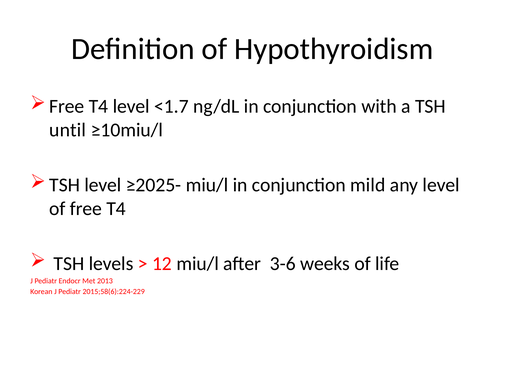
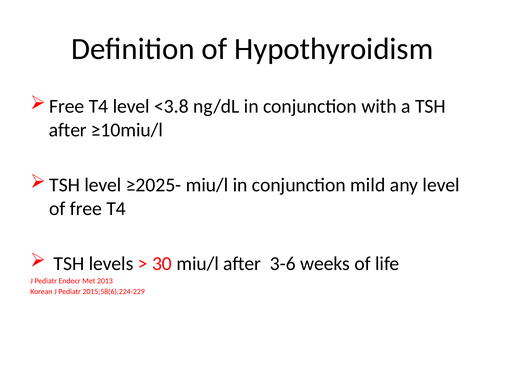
<1.7: <1.7 -> <3.8 (171, 106)
until: until -> after (68, 130)
12: 12 -> 30 (162, 263)
